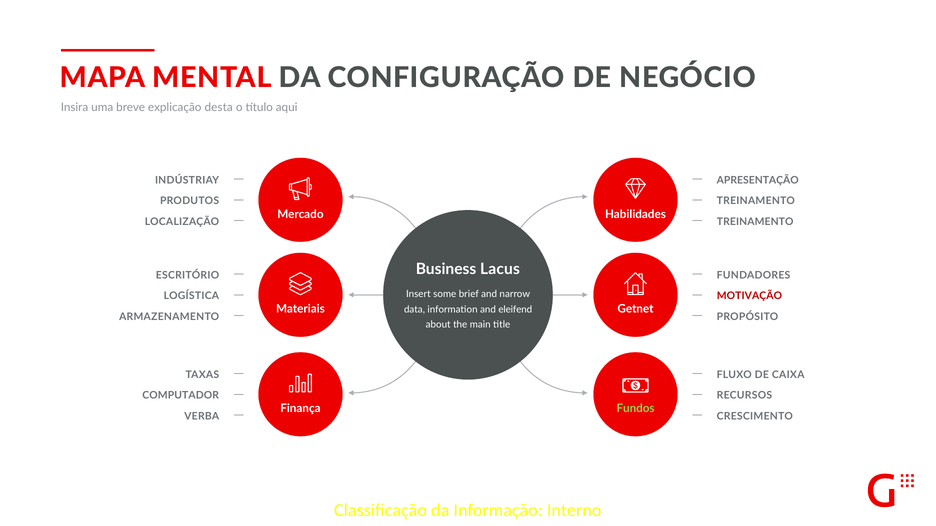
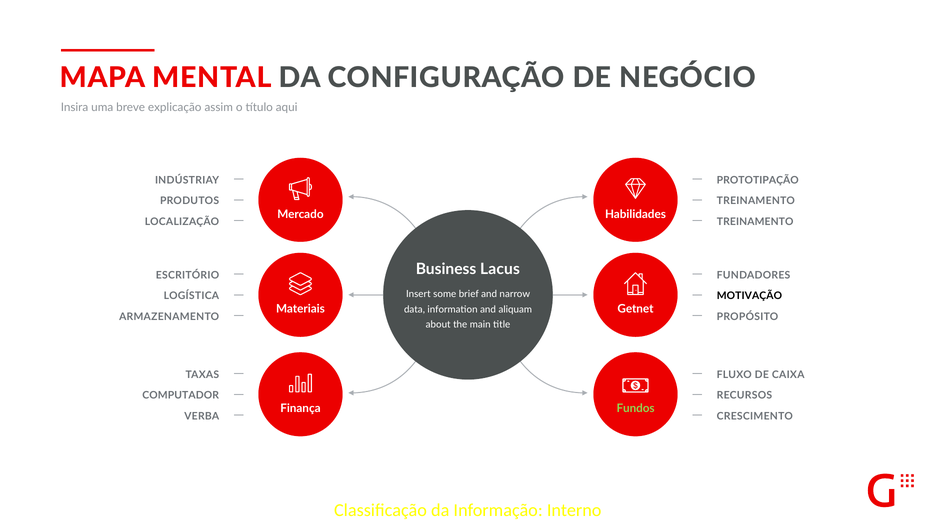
desta: desta -> assim (219, 108)
APRESENTAÇÃO: APRESENTAÇÃO -> PROTOTIPAÇÃO (758, 180)
MOTIVAÇÃO colour: red -> black (749, 296)
eleifend: eleifend -> aliquam (515, 310)
